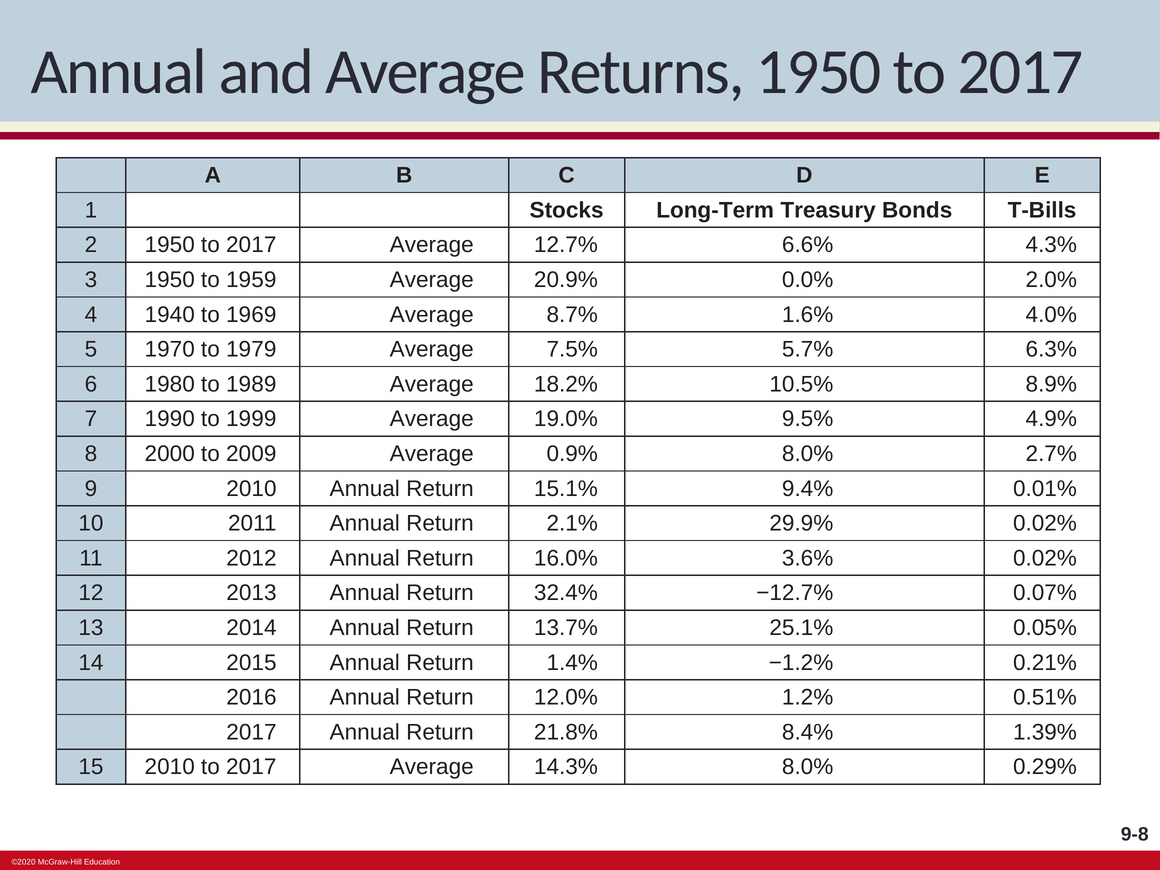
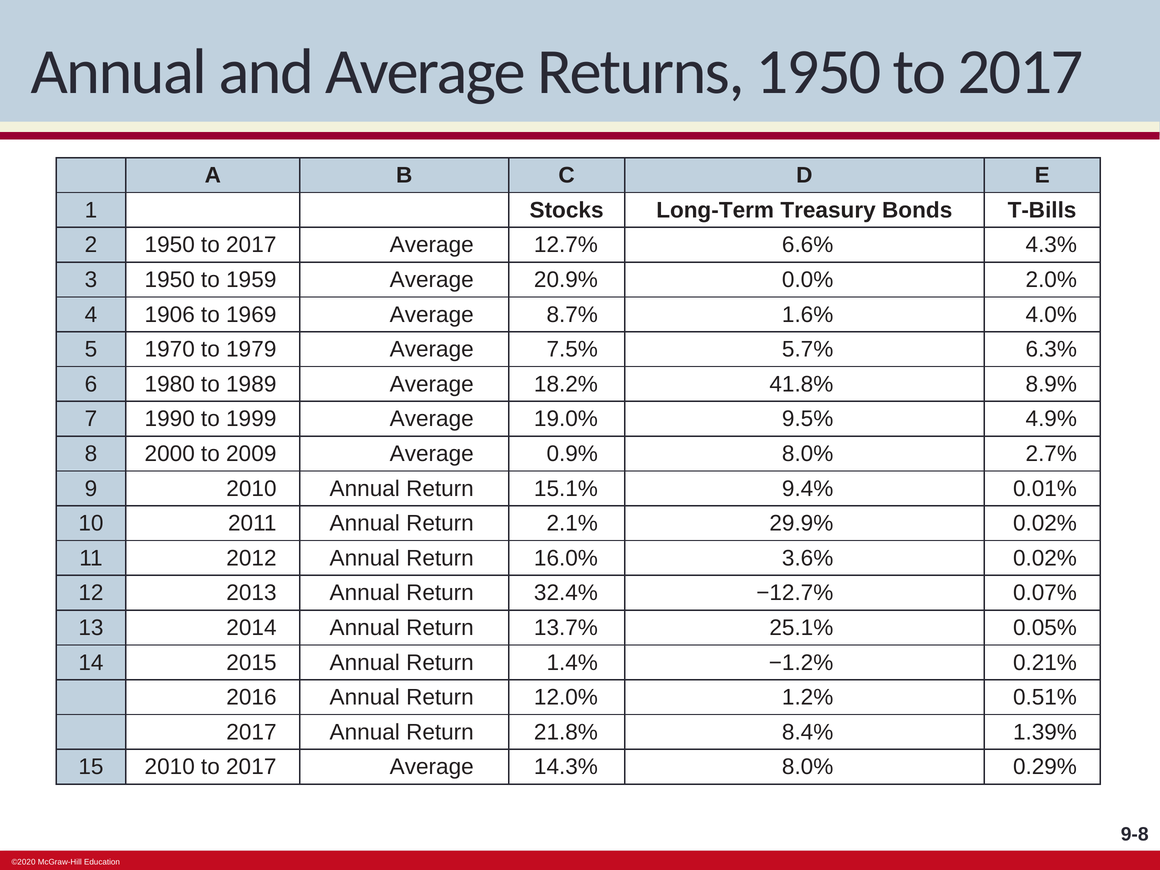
1940: 1940 -> 1906 (170, 315)
10.5%: 10.5% -> 41.8% (801, 384)
